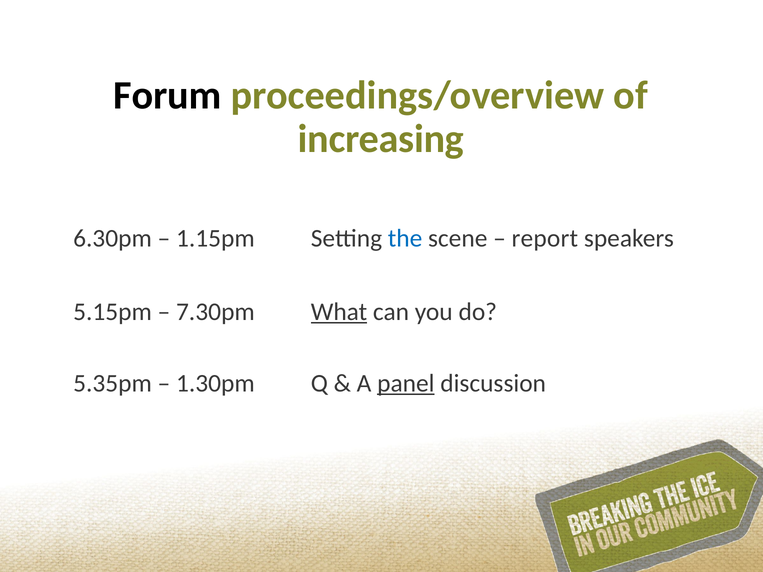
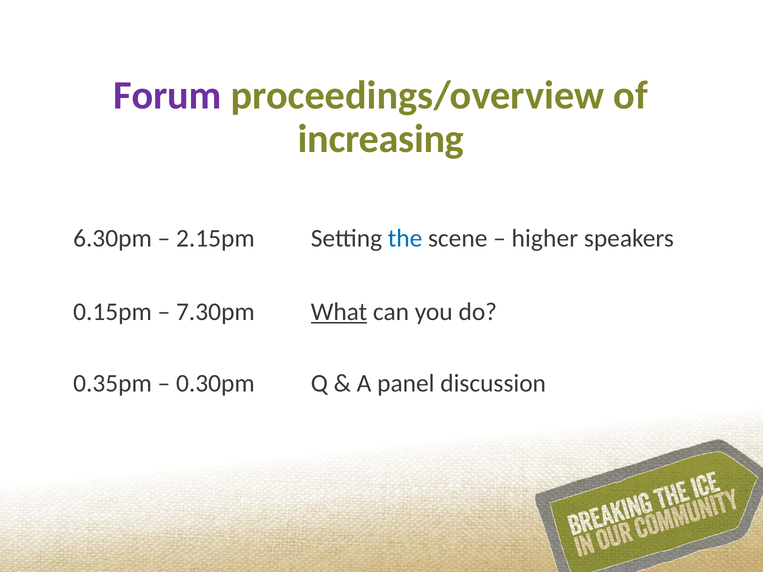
Forum colour: black -> purple (168, 96)
1.15pm: 1.15pm -> 2.15pm (215, 239)
report: report -> higher (545, 239)
5.15pm: 5.15pm -> 0.15pm (112, 312)
5.35pm: 5.35pm -> 0.35pm (112, 384)
1.30pm: 1.30pm -> 0.30pm (215, 384)
panel underline: present -> none (406, 384)
